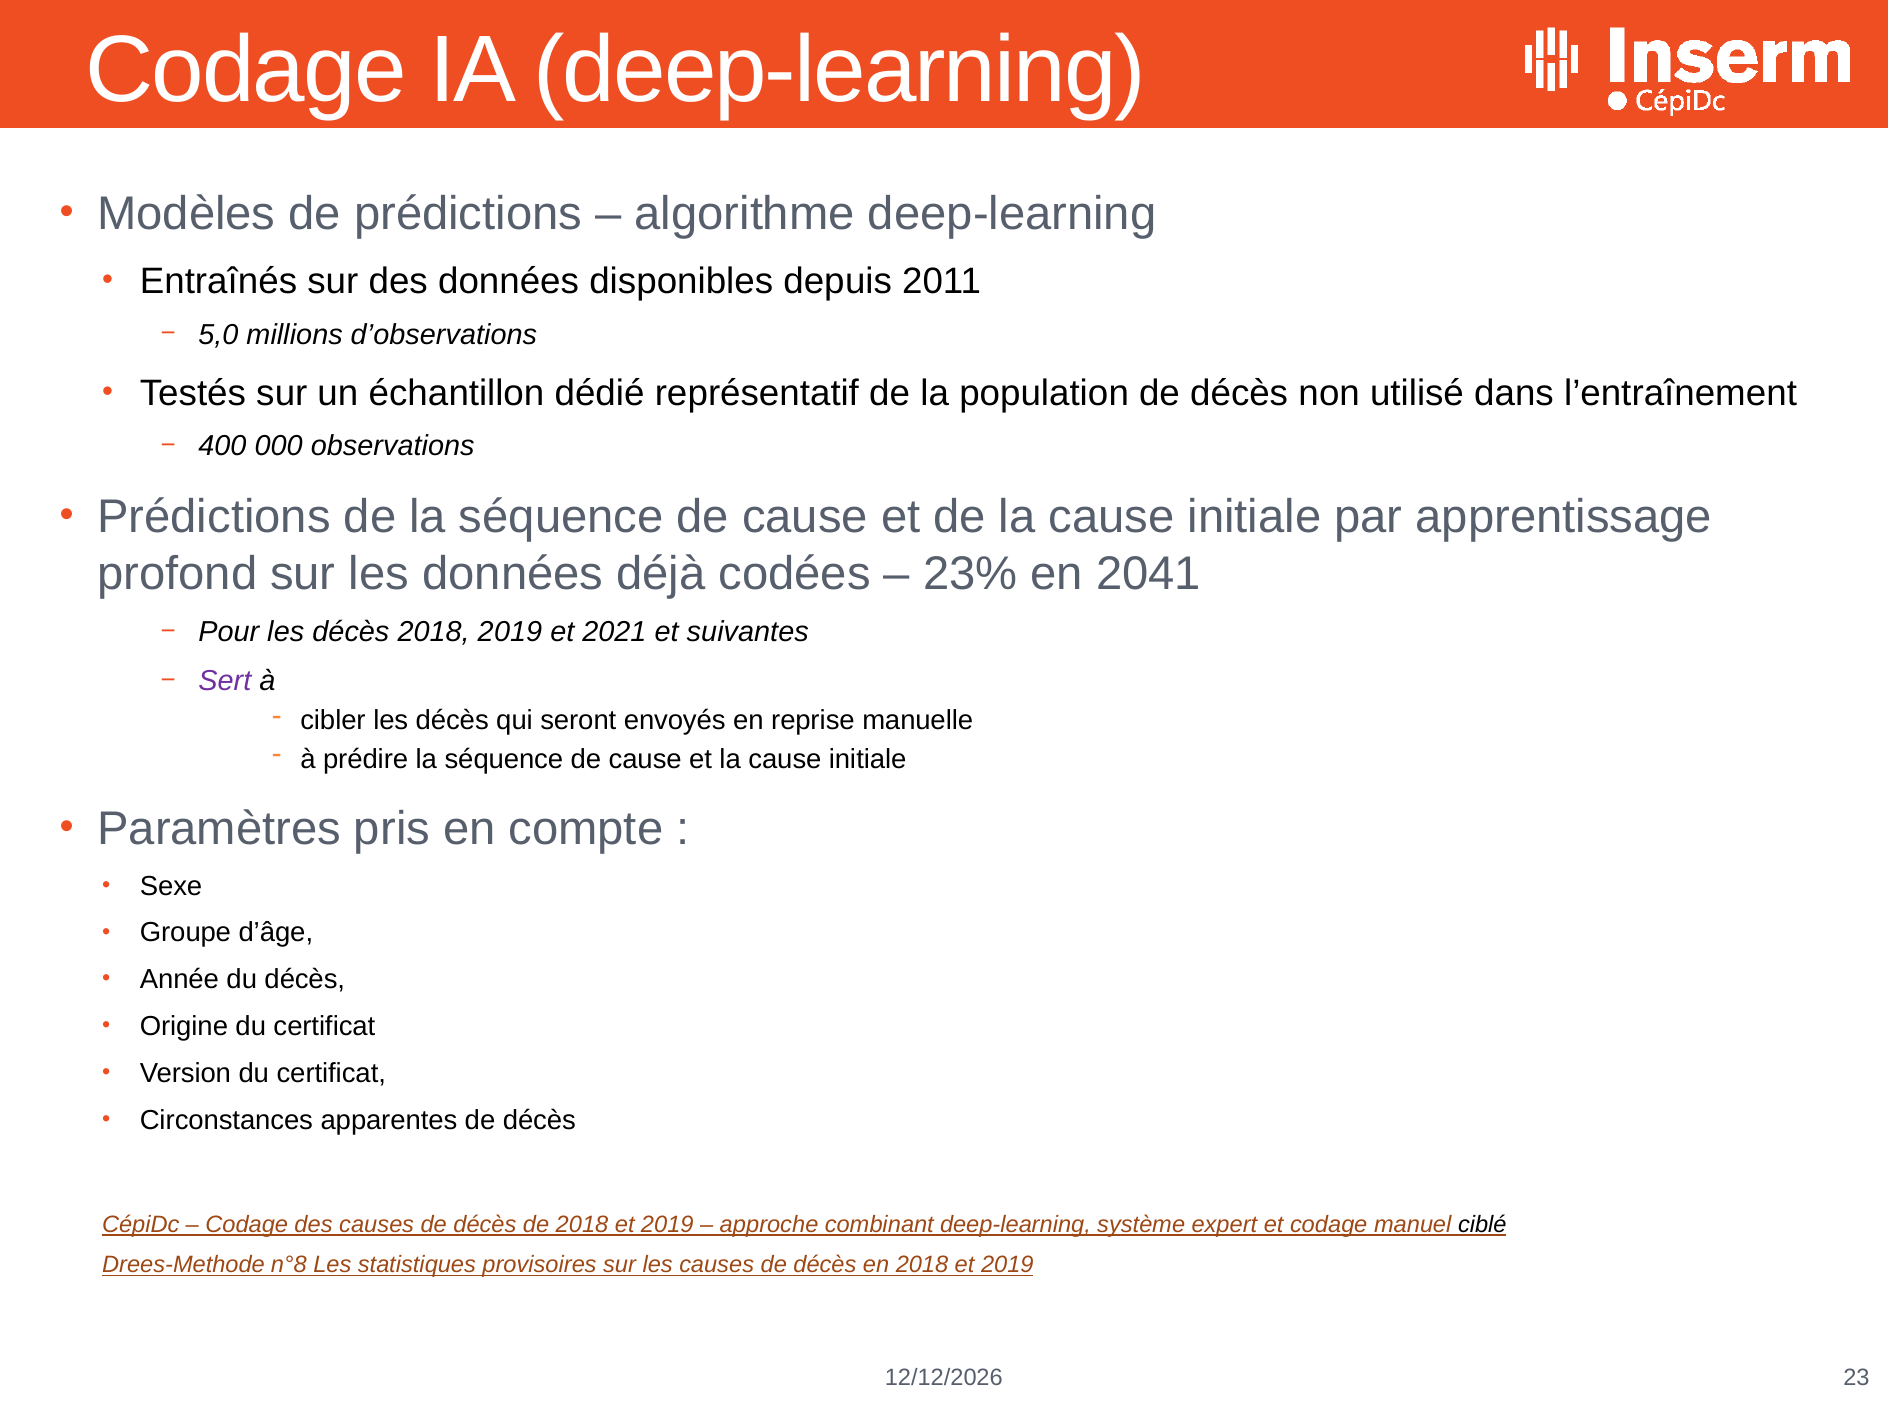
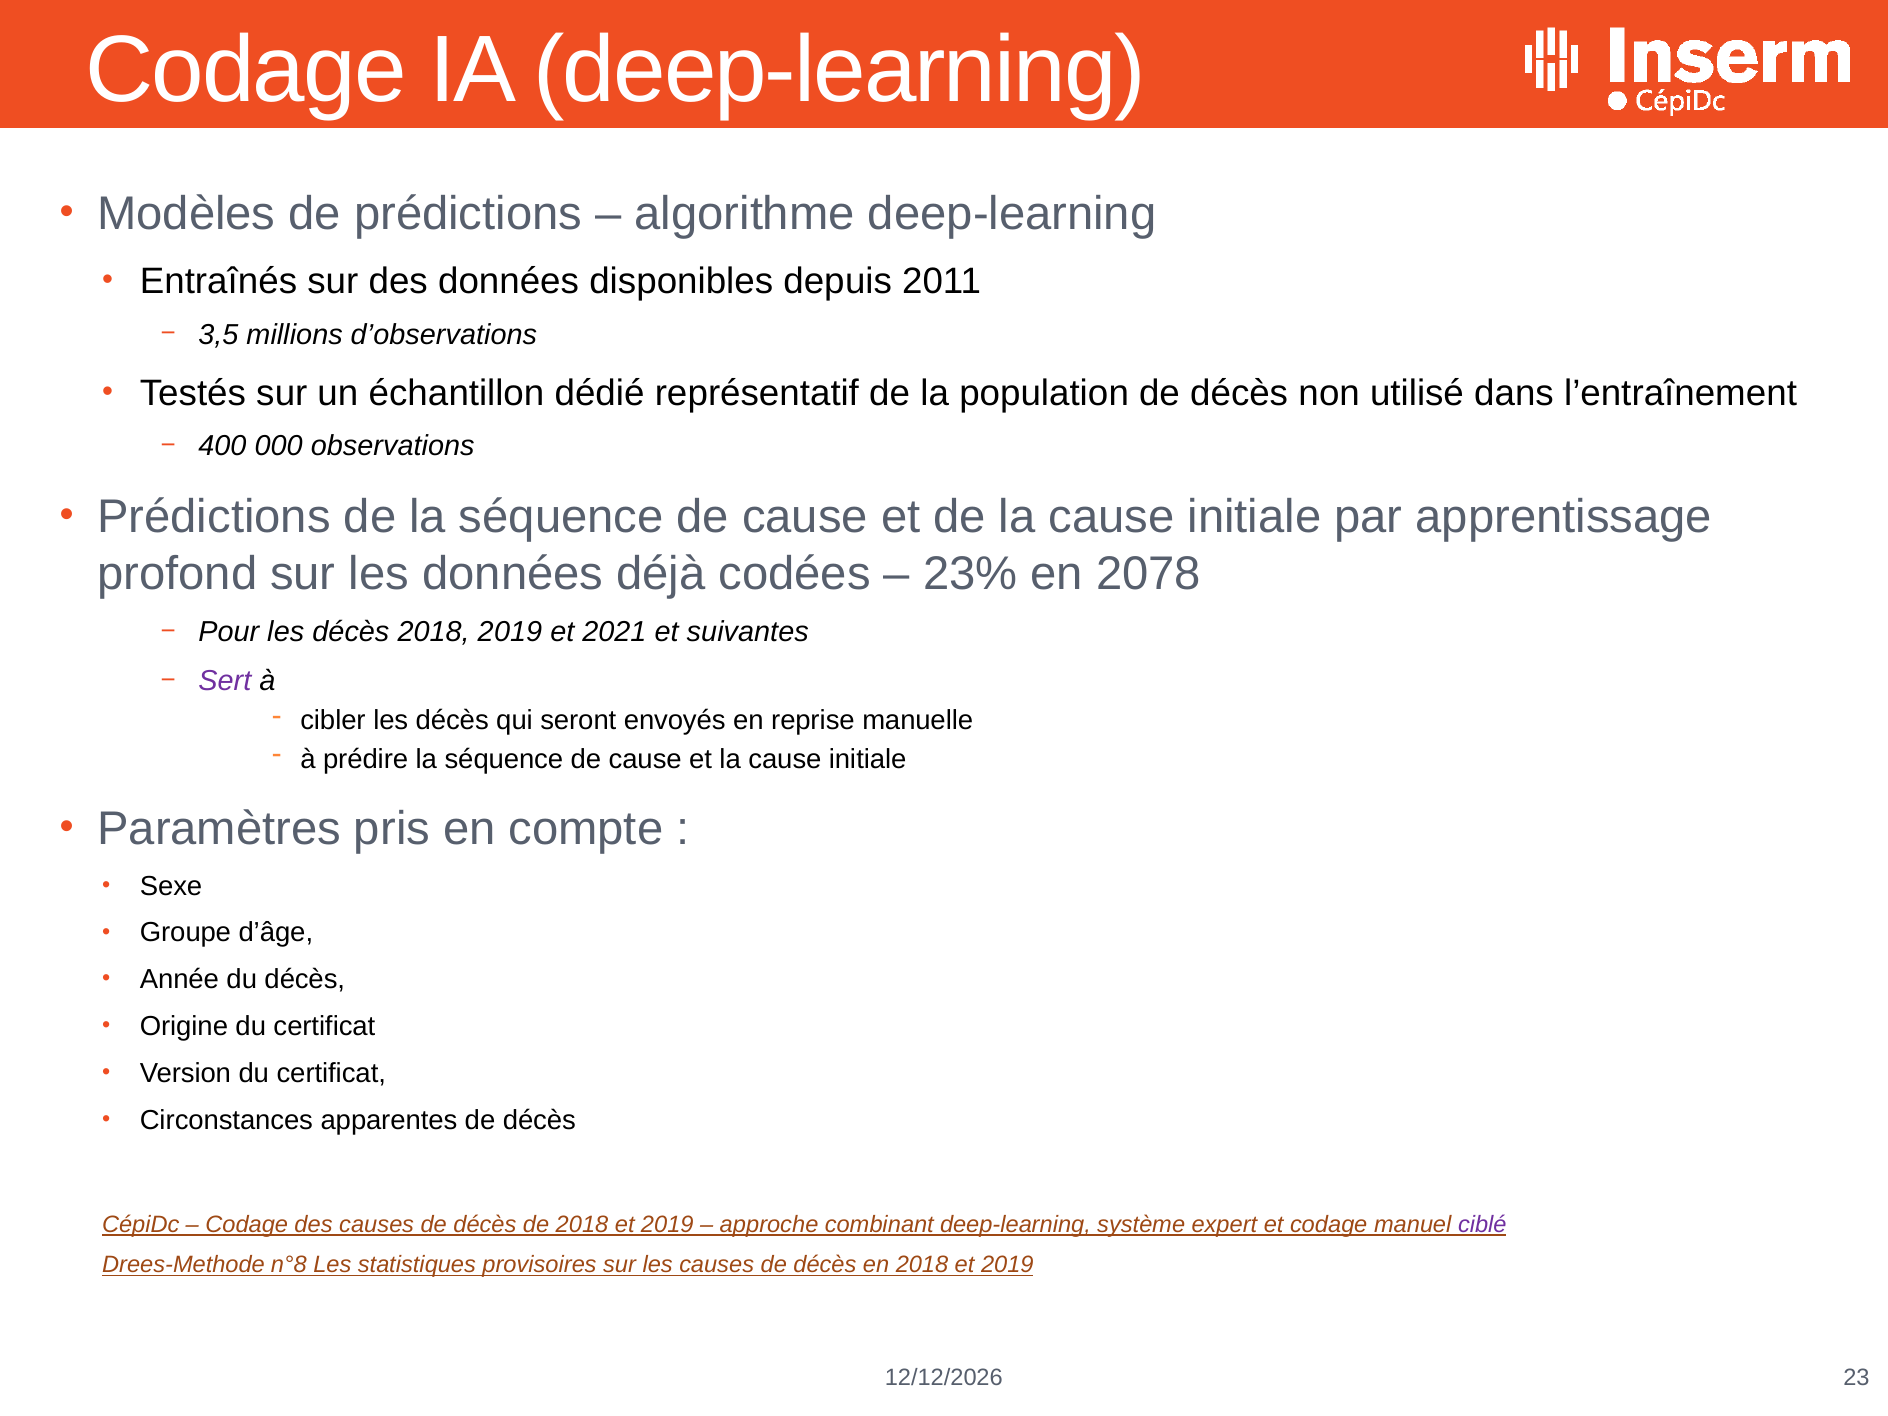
5,0: 5,0 -> 3,5 (218, 335)
2041: 2041 -> 2078 (1149, 574)
ciblé colour: black -> purple (1482, 1225)
